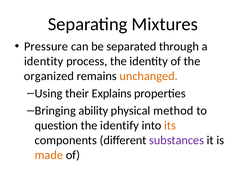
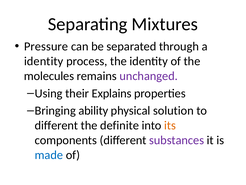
organized: organized -> molecules (49, 76)
unchanged colour: orange -> purple (149, 76)
method: method -> solution (173, 110)
question: question -> different (56, 125)
identify: identify -> definite (120, 125)
made colour: orange -> blue (49, 155)
